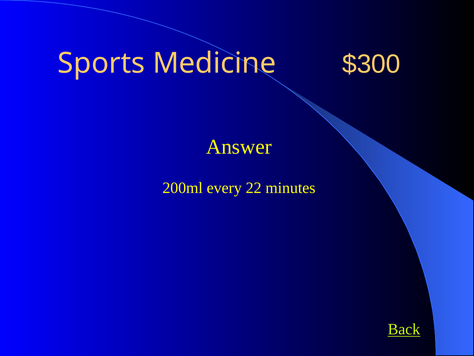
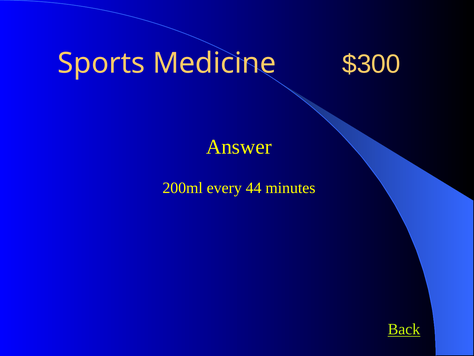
22: 22 -> 44 (254, 188)
